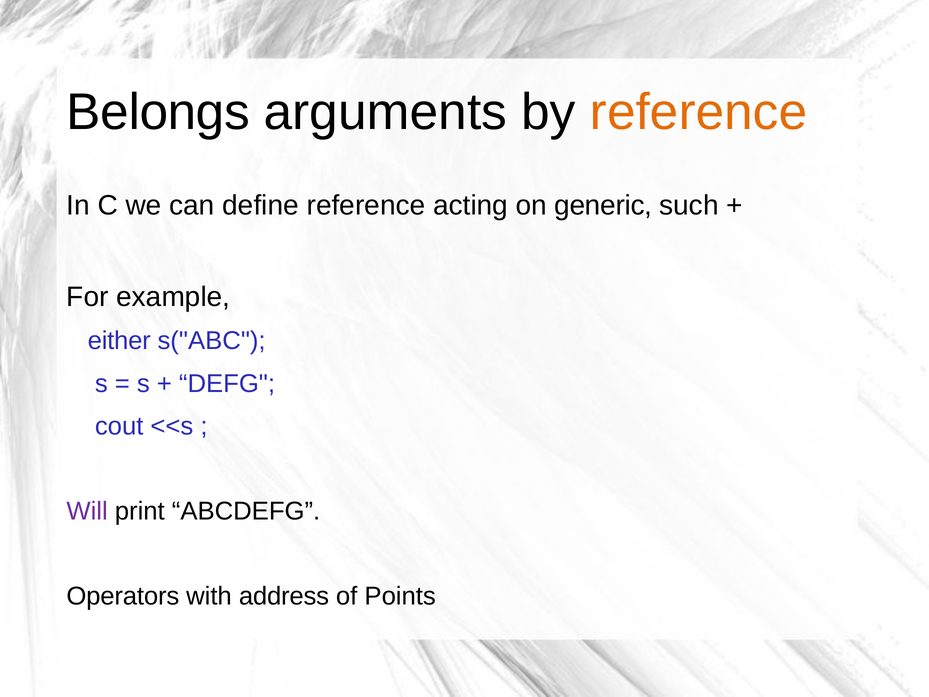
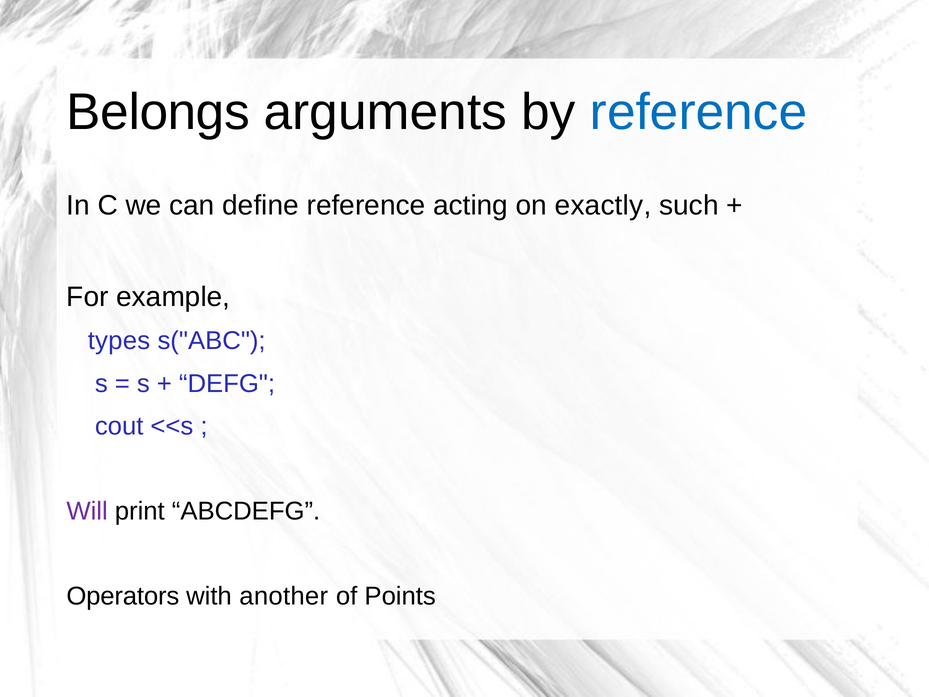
reference colour: orange -> blue (699, 112)
generic: generic -> exactly (603, 205)
either: either -> types (119, 341)
address: address -> another (284, 596)
